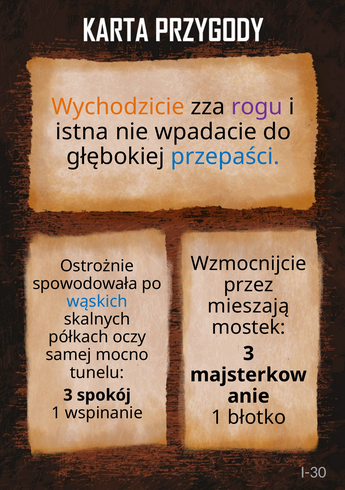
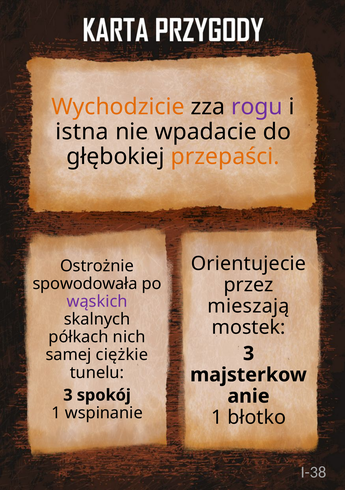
przepaści colour: blue -> orange (225, 157)
Wzmocnijcie: Wzmocnijcie -> Orientujecie (248, 264)
wąskich colour: blue -> purple (97, 301)
oczy: oczy -> nich (129, 337)
mocno: mocno -> ciężkie (122, 355)
I-30: I-30 -> I-38 (313, 472)
